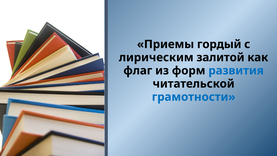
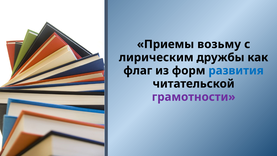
гордый: гордый -> возьму (219, 44)
залитой: залитой -> дружбы (220, 57)
грамотности colour: blue -> purple (194, 97)
